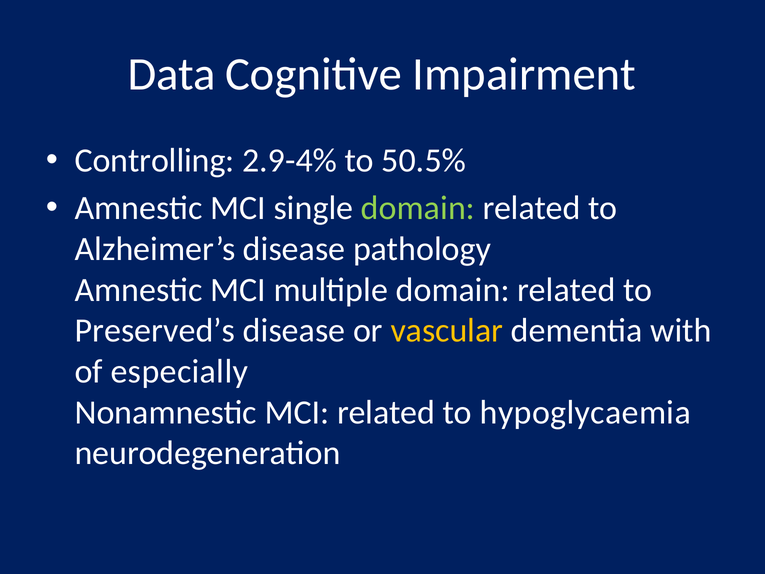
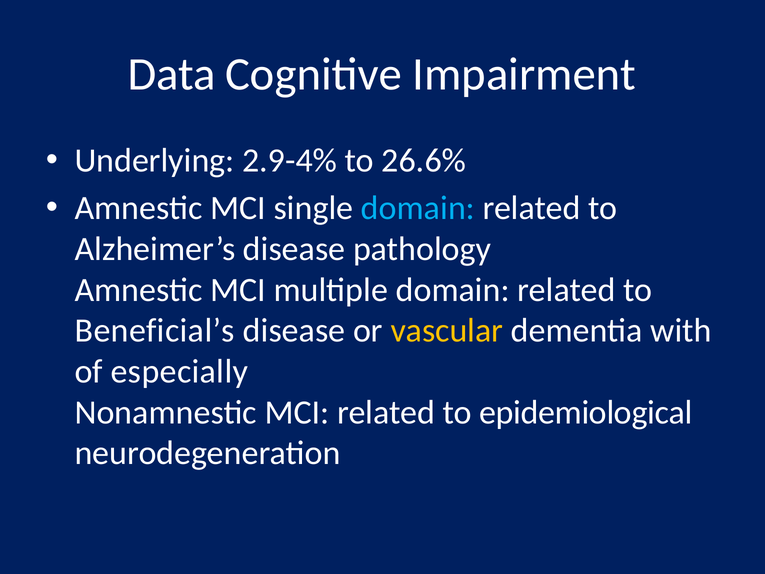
Controlling: Controlling -> Underlying (155, 160)
50.5%: 50.5% -> 26.6% (424, 160)
domain colour: light green -> light blue (418, 208)
Preserved’s: Preserved’s -> Beneficial’s (155, 331)
hypoglycaemia: hypoglycaemia -> epidemiological (586, 412)
